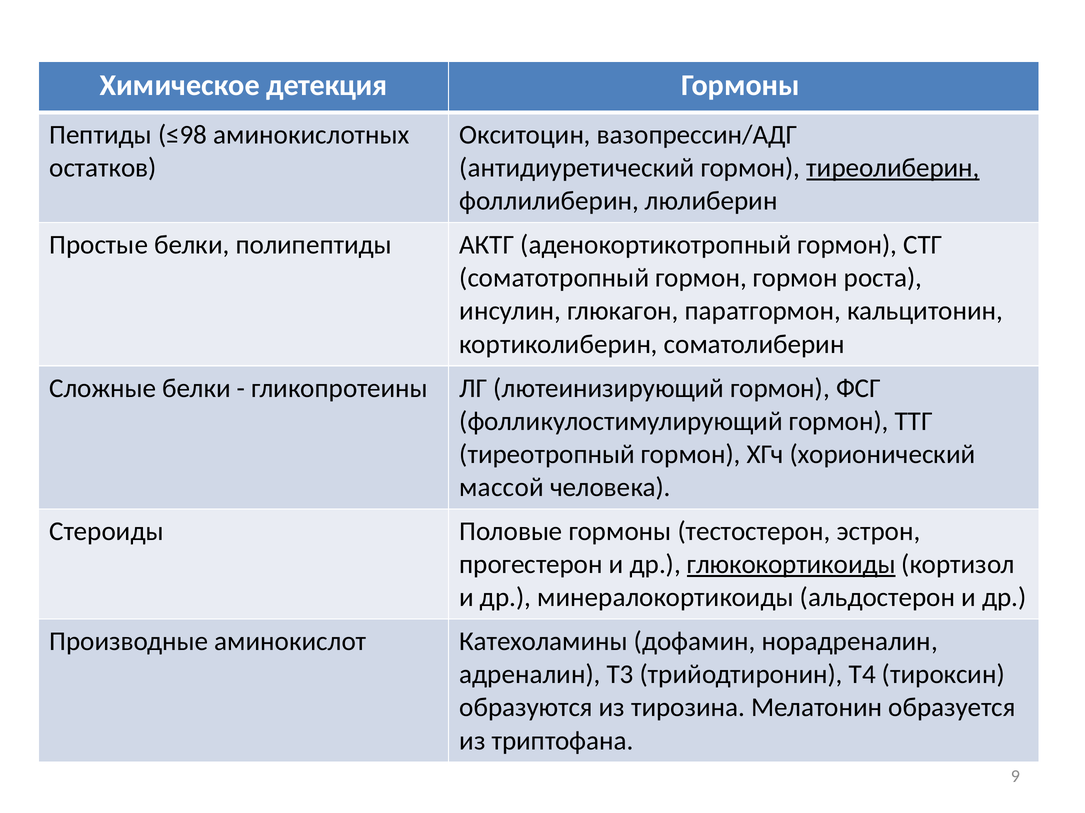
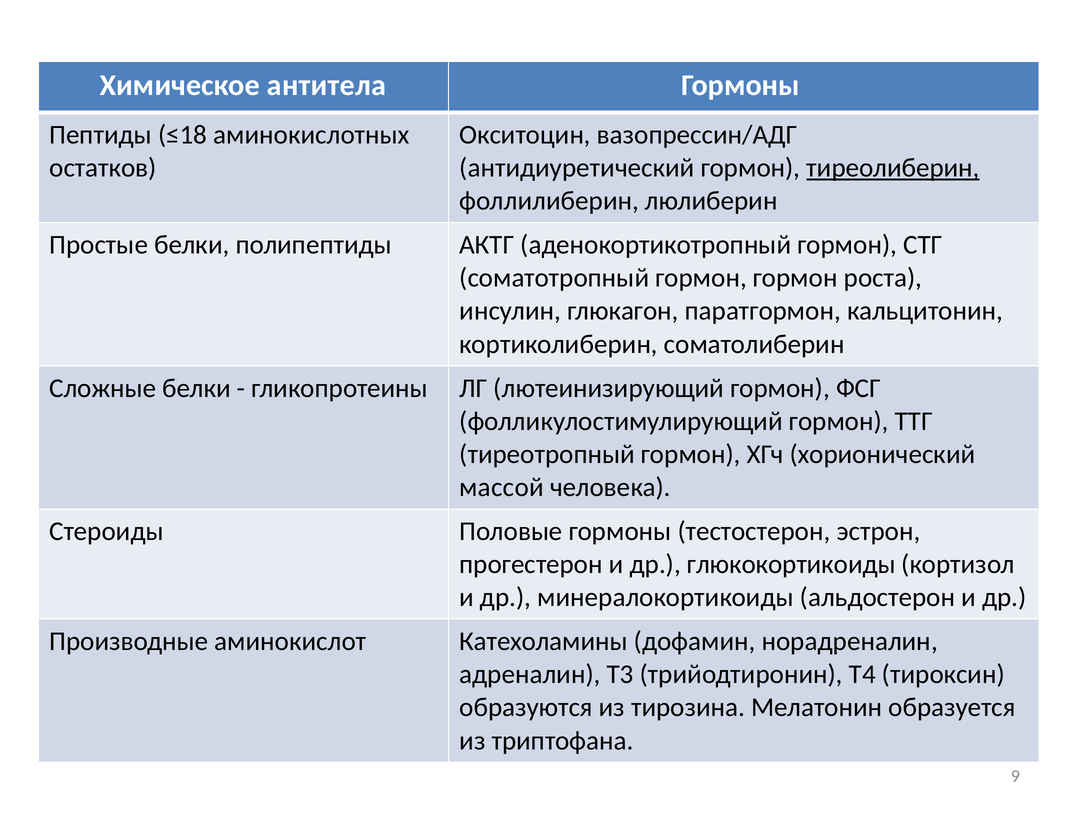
детекция: детекция -> антитела (327, 86)
≤98: ≤98 -> ≤18 (183, 135)
глюкокортикоиды underline: present -> none (791, 565)
